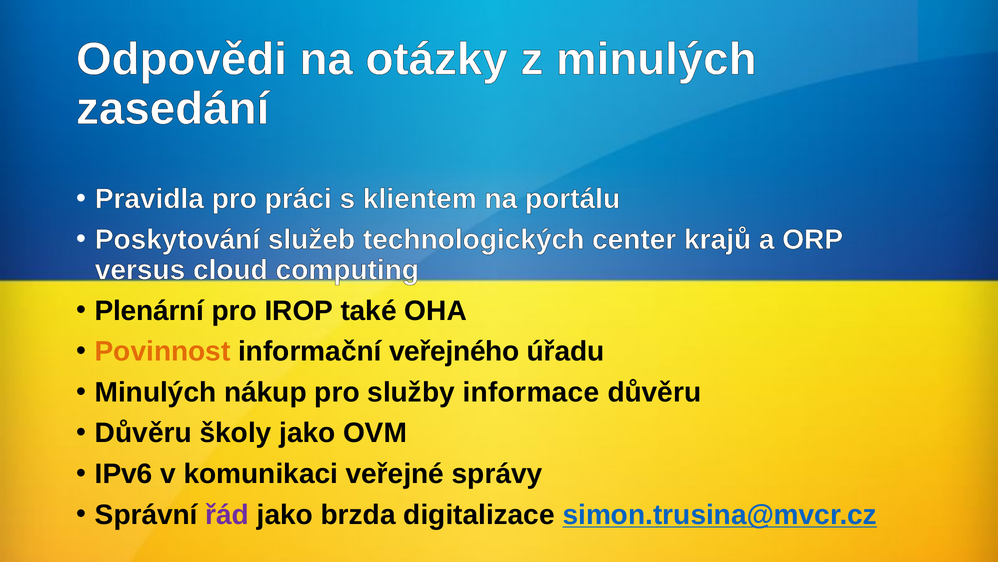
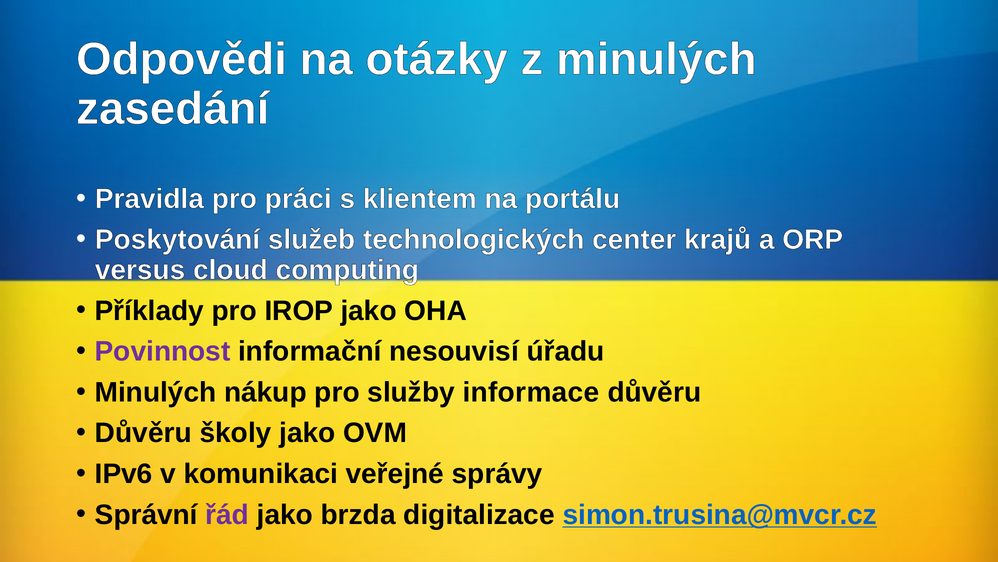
Plenární: Plenární -> Příklady (149, 310)
IROP také: také -> jako (369, 310)
Povinnost colour: orange -> purple (163, 351)
veřejného: veřejného -> nesouvisí (454, 351)
